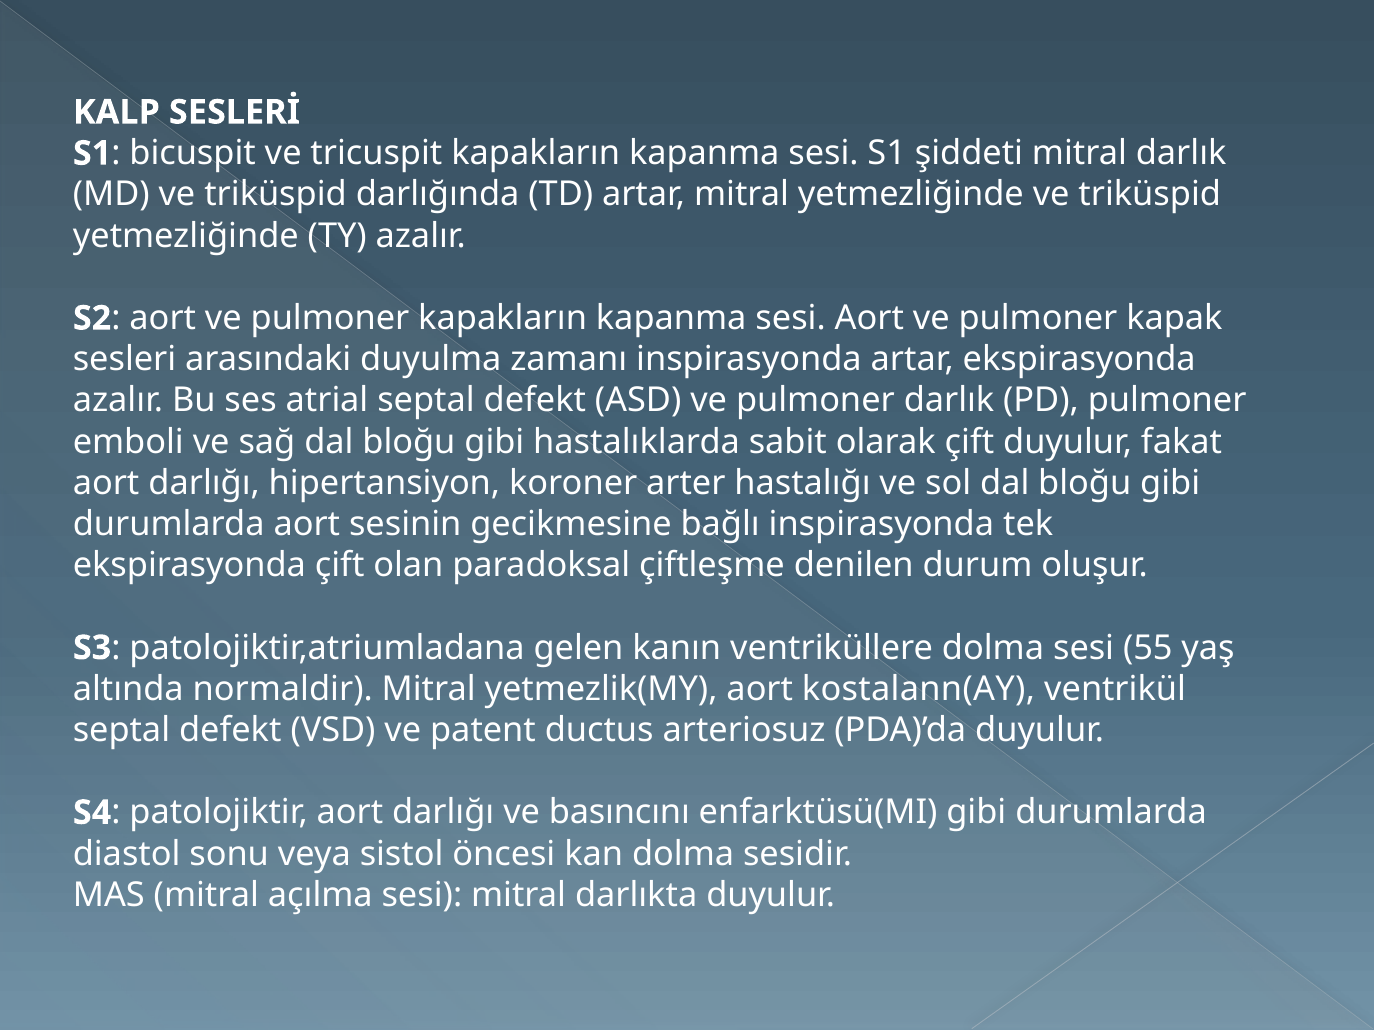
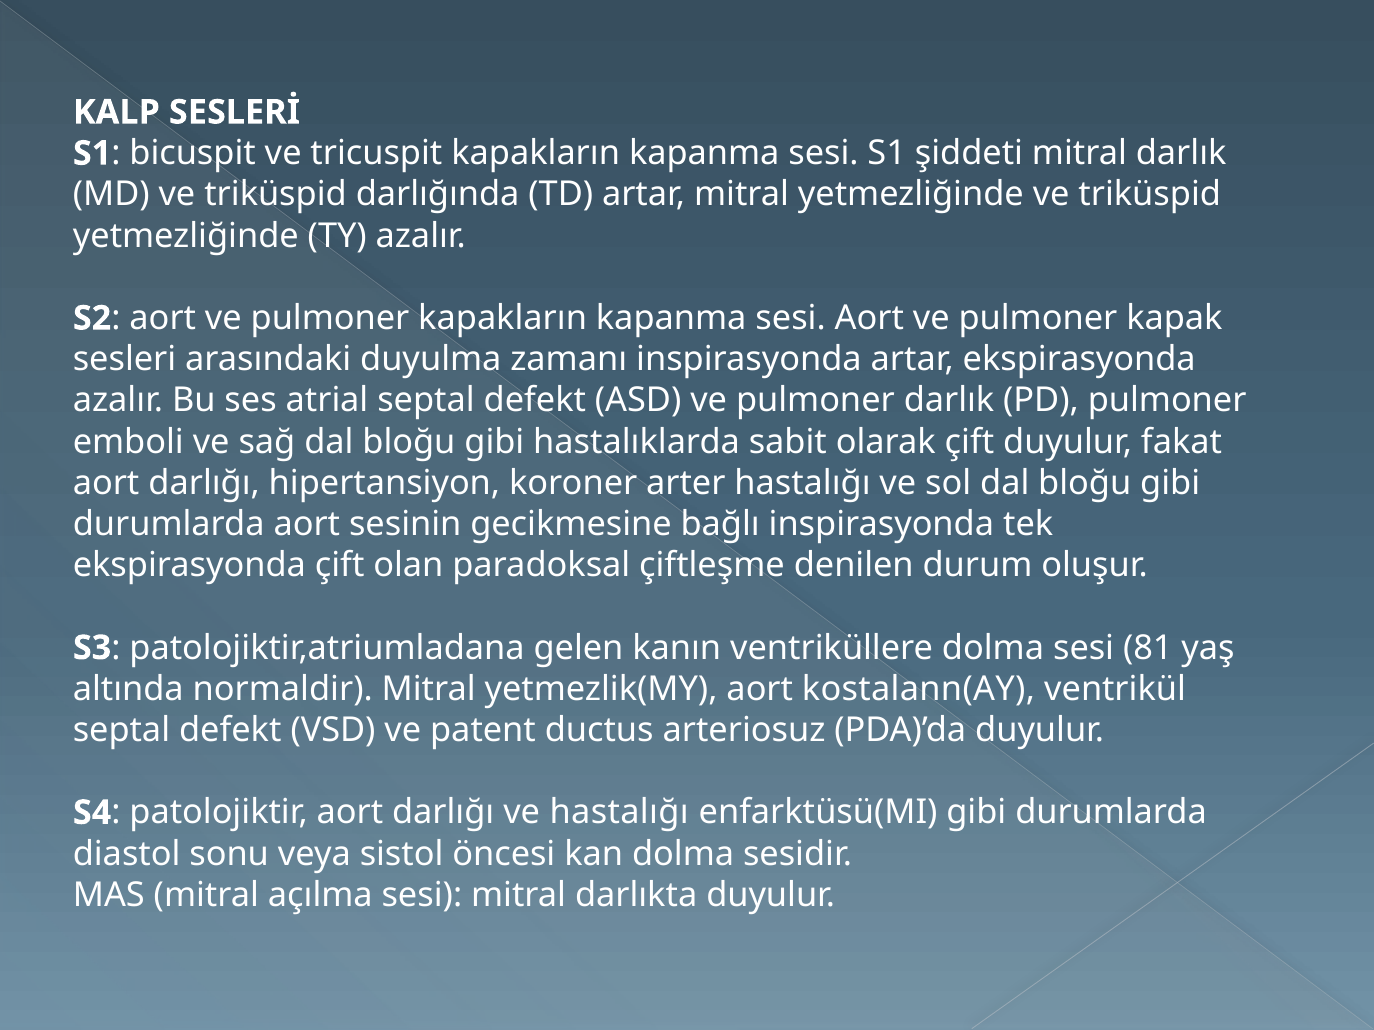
55: 55 -> 81 (1148, 648)
ve basıncını: basıncını -> hastalığı (619, 813)
